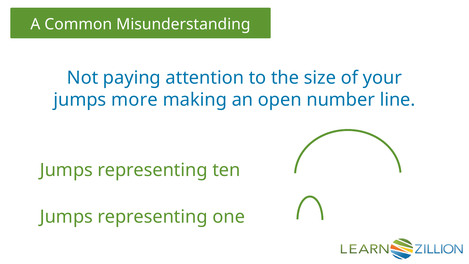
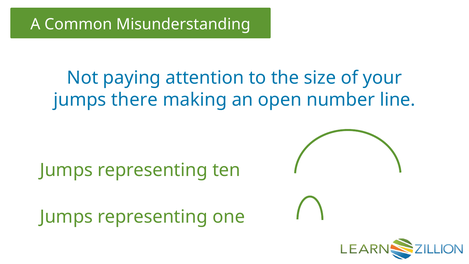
more: more -> there (135, 100)
